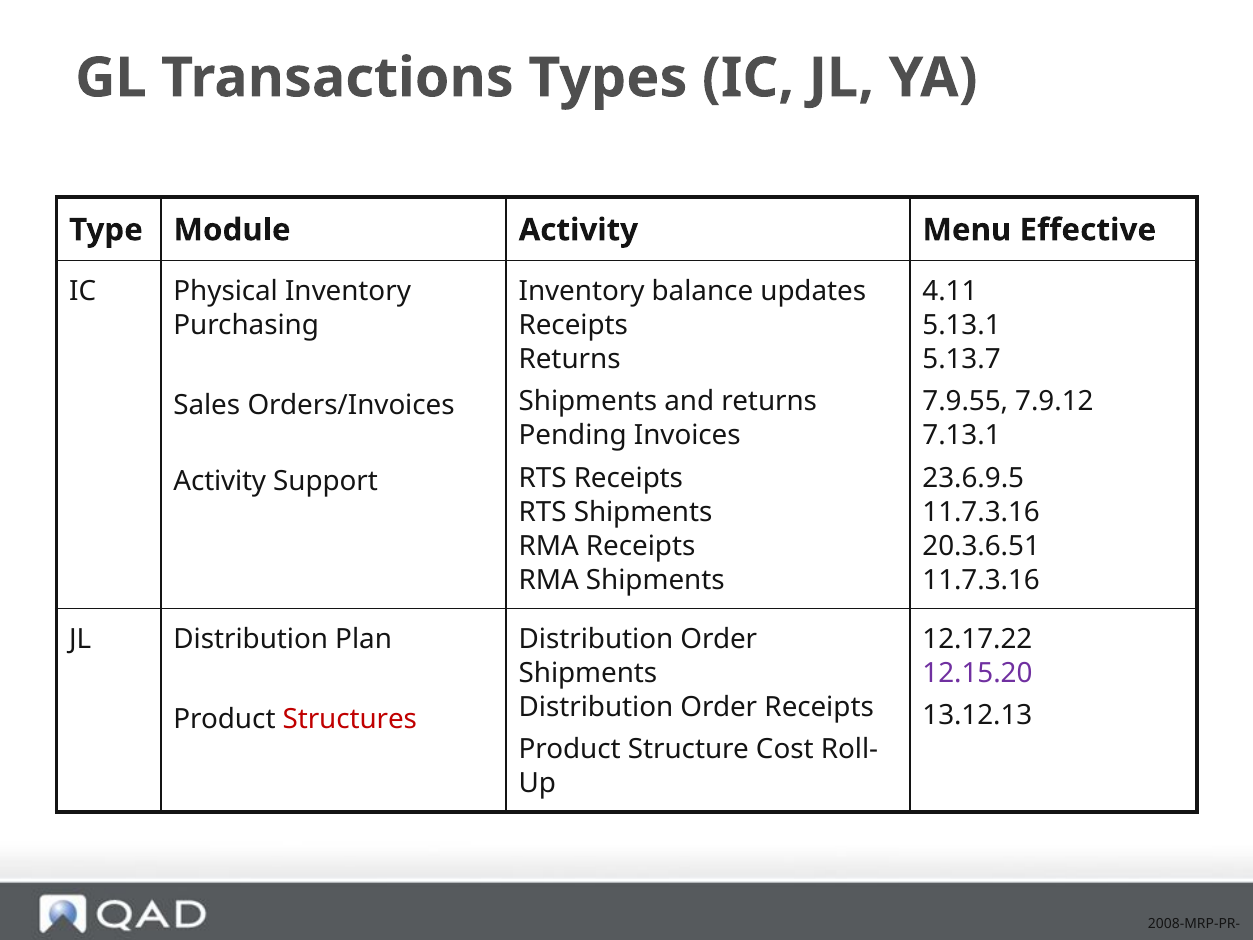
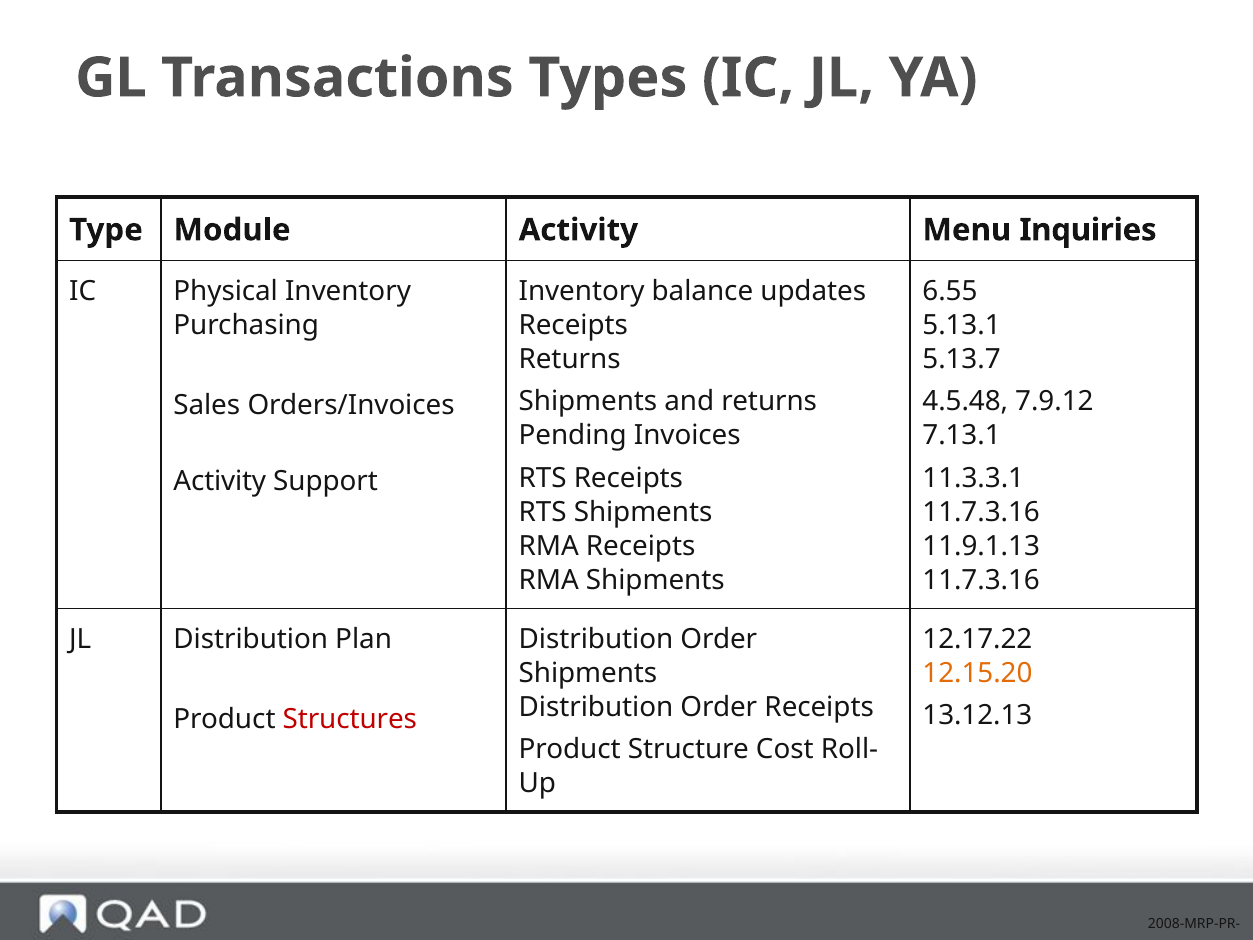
Effective: Effective -> Inquiries (1088, 230)
4.11: 4.11 -> 6.55 (950, 291)
7.9.55: 7.9.55 -> 4.5.48 (965, 401)
23.6.9.5: 23.6.9.5 -> 11.3.3.1 (973, 478)
20.3.6.51: 20.3.6.51 -> 11.9.1.13 (981, 546)
12.15.20 colour: purple -> orange (977, 673)
